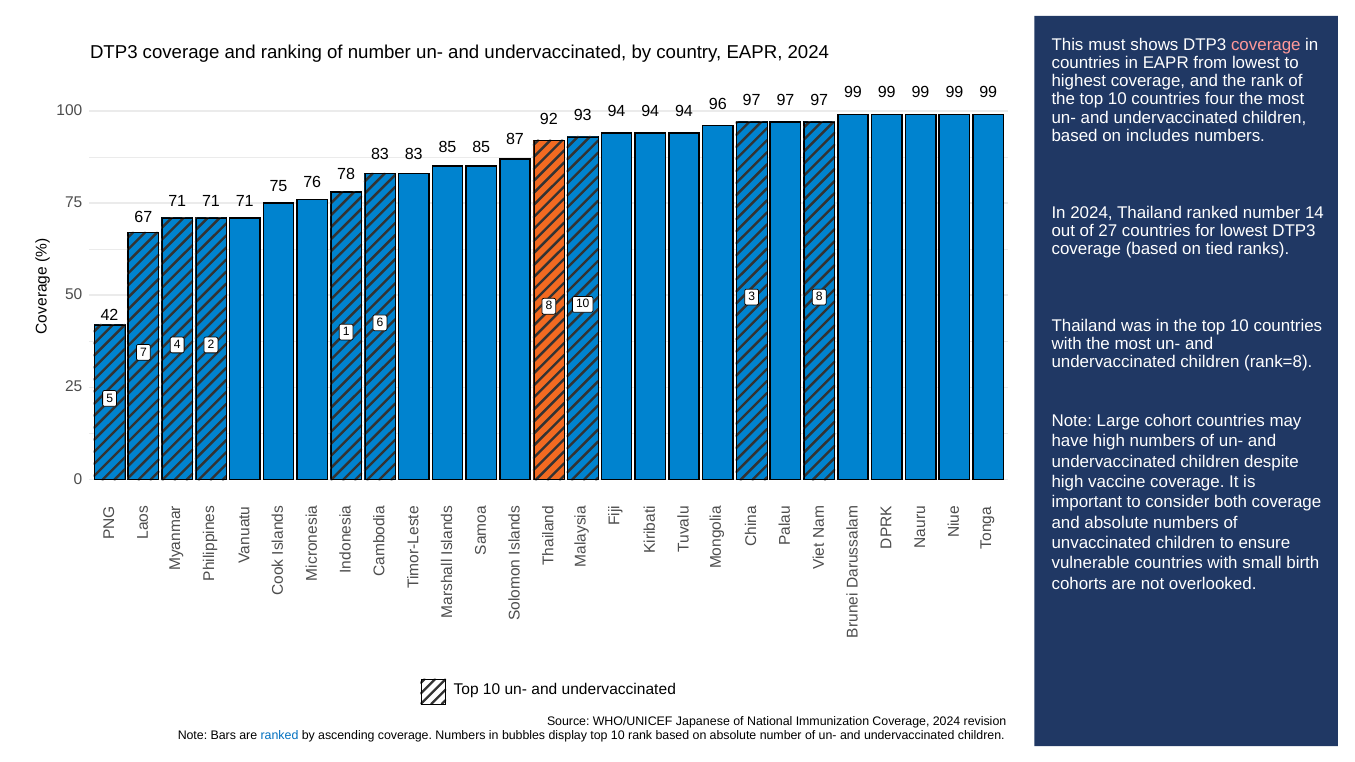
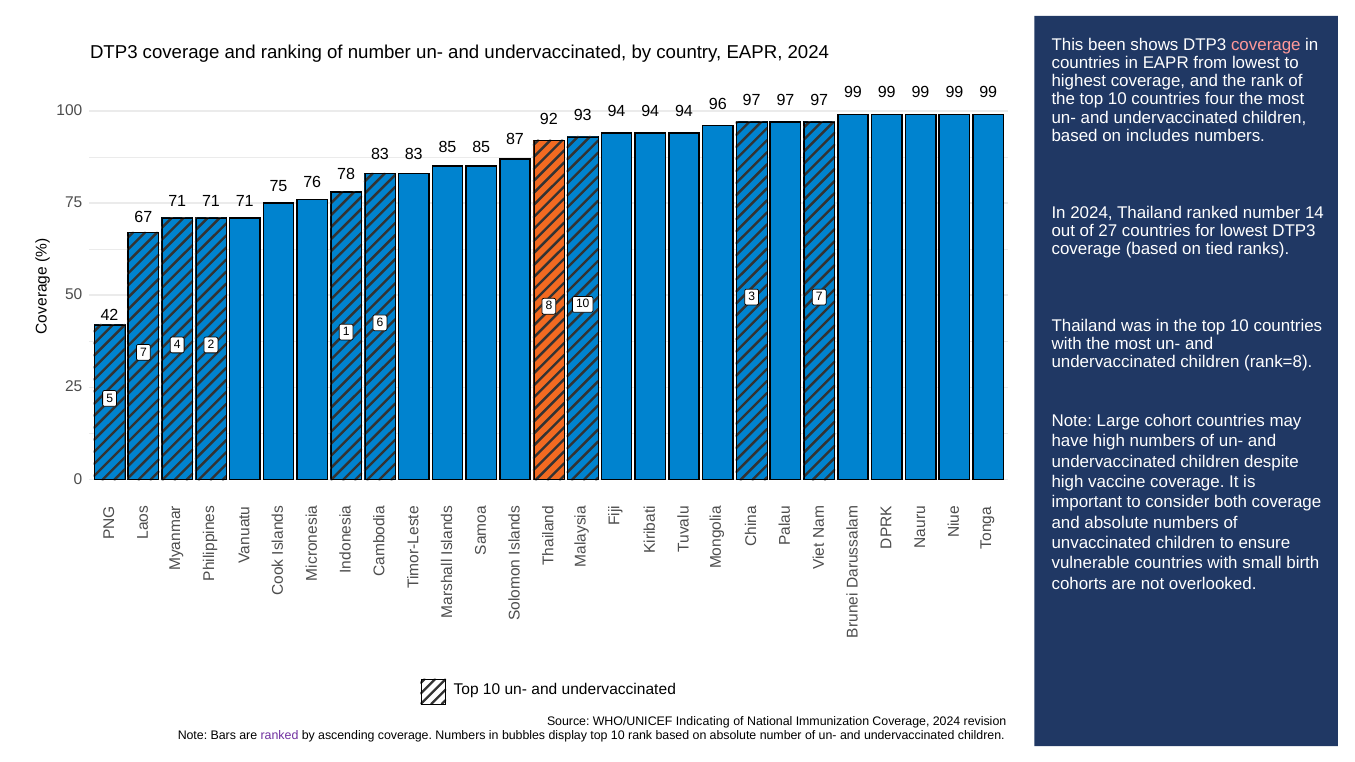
must: must -> been (1107, 45)
3 8: 8 -> 7 (819, 297)
Japanese: Japanese -> Indicating (703, 722)
ranked colour: blue -> purple (279, 735)
